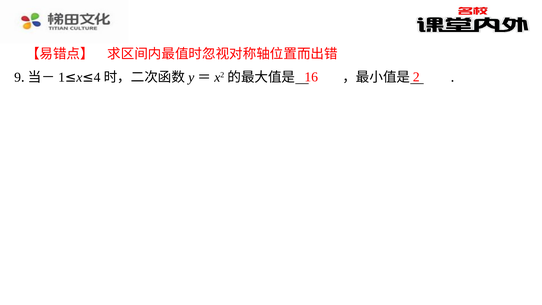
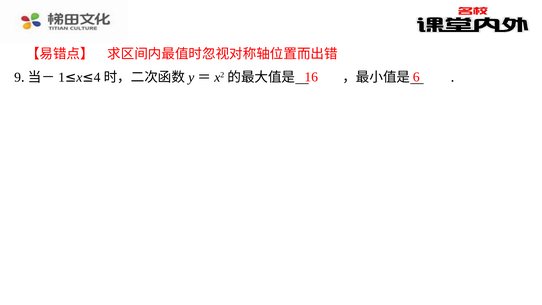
2: 2 -> 6 (416, 77)
